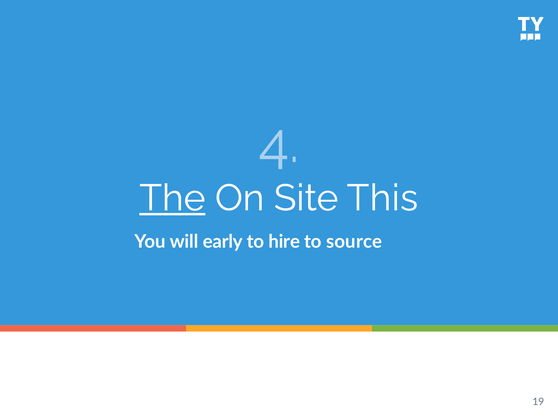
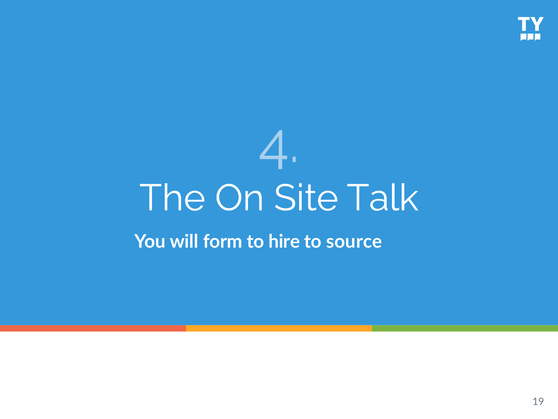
The underline: present -> none (172, 198)
This: This -> Talk (383, 198)
early: early -> form (223, 241)
